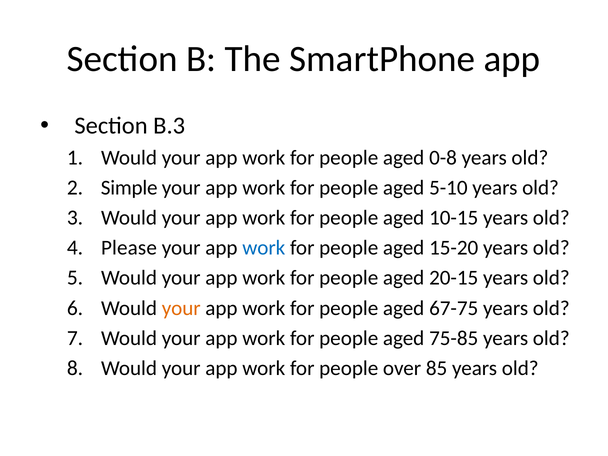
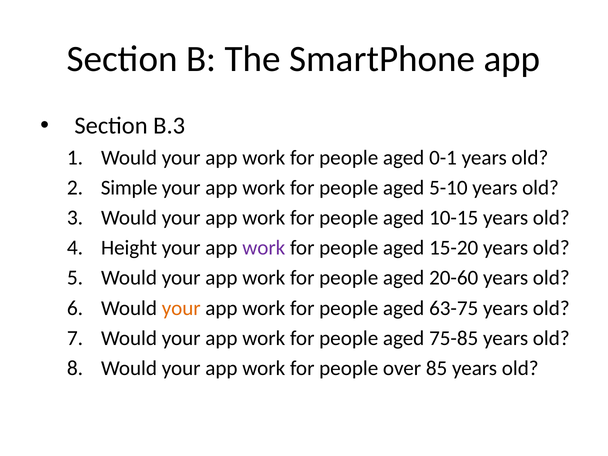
0-8: 0-8 -> 0-1 (443, 158)
Please: Please -> Height (129, 248)
work colour: blue -> purple (264, 248)
20-15: 20-15 -> 20-60 (454, 278)
67-75: 67-75 -> 63-75 (454, 308)
